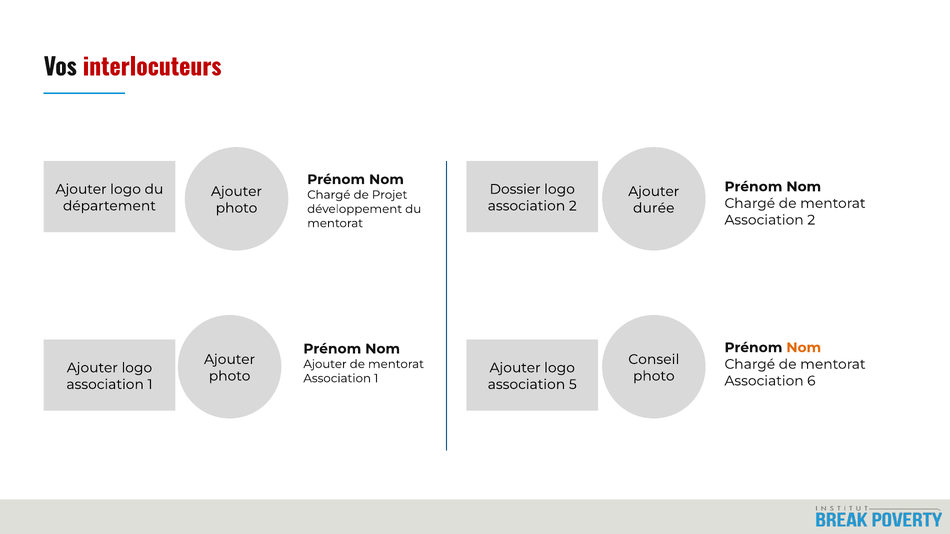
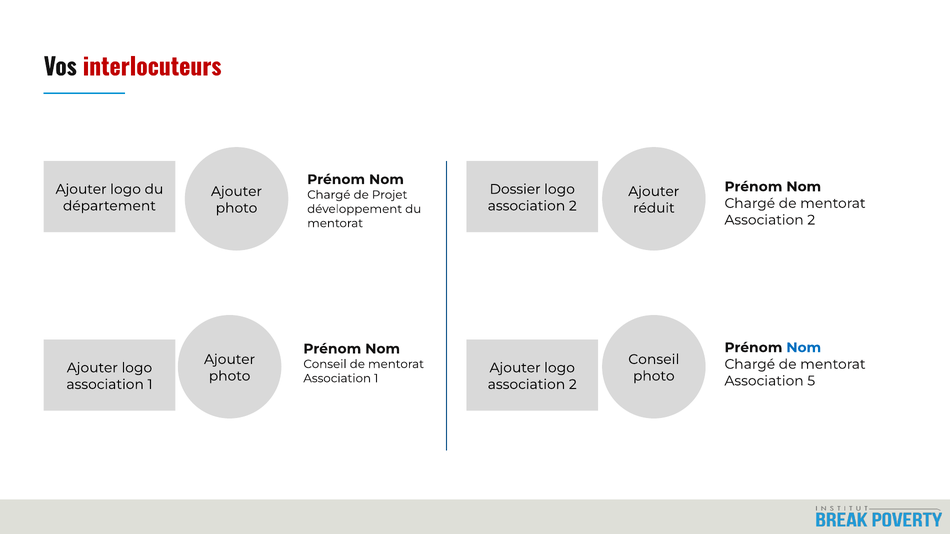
durée: durée -> réduit (654, 208)
Nom colour: orange -> blue (804, 348)
Ajouter: Ajouter -> Conseil (325, 364)
6: 6 -> 5 (811, 381)
5: 5 -> 2 (573, 385)
